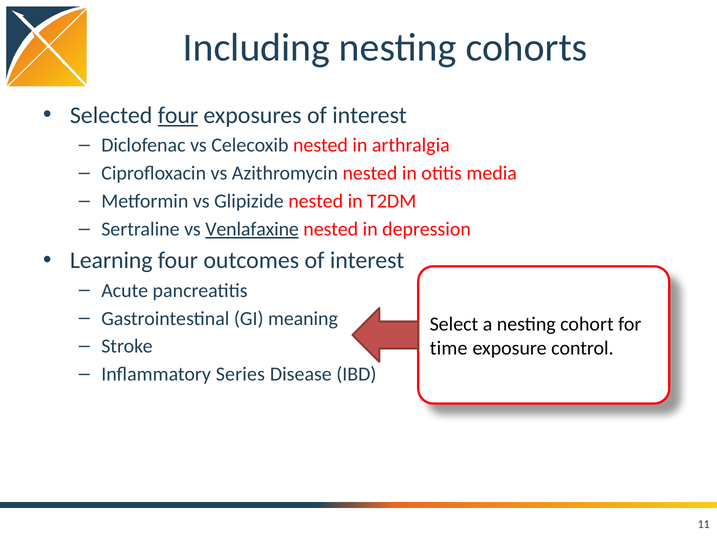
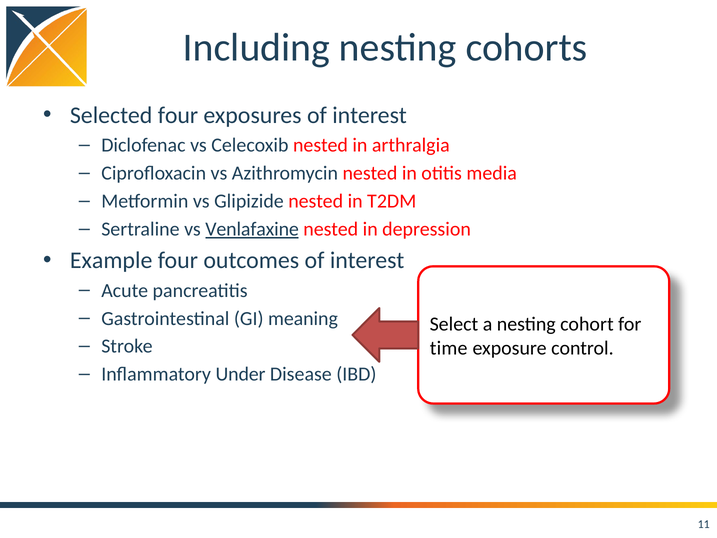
four underline: present -> none (178, 115)
Learning: Learning -> Example (111, 260)
Series: Series -> Under (241, 374)
